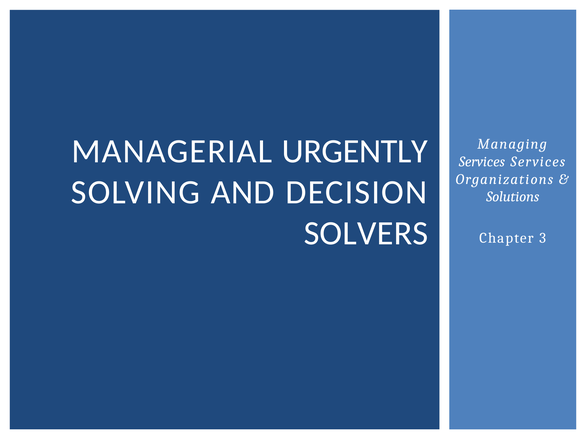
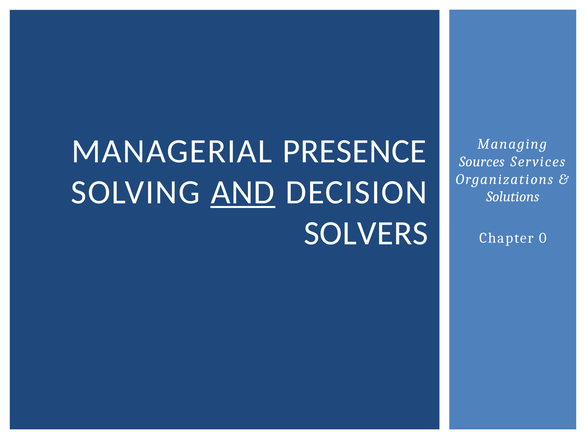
URGENTLY: URGENTLY -> PRESENCE (355, 152)
Services: Services -> Sources (482, 162)
AND underline: none -> present (243, 193)
3: 3 -> 0 (543, 238)
